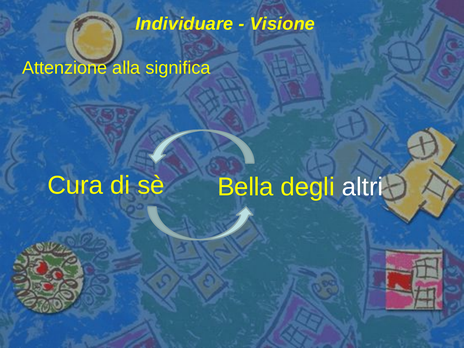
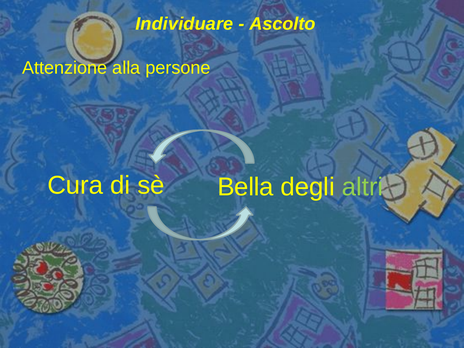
Visione: Visione -> Ascolto (282, 24)
significa: significa -> persone (178, 68)
altri colour: white -> light green (363, 187)
